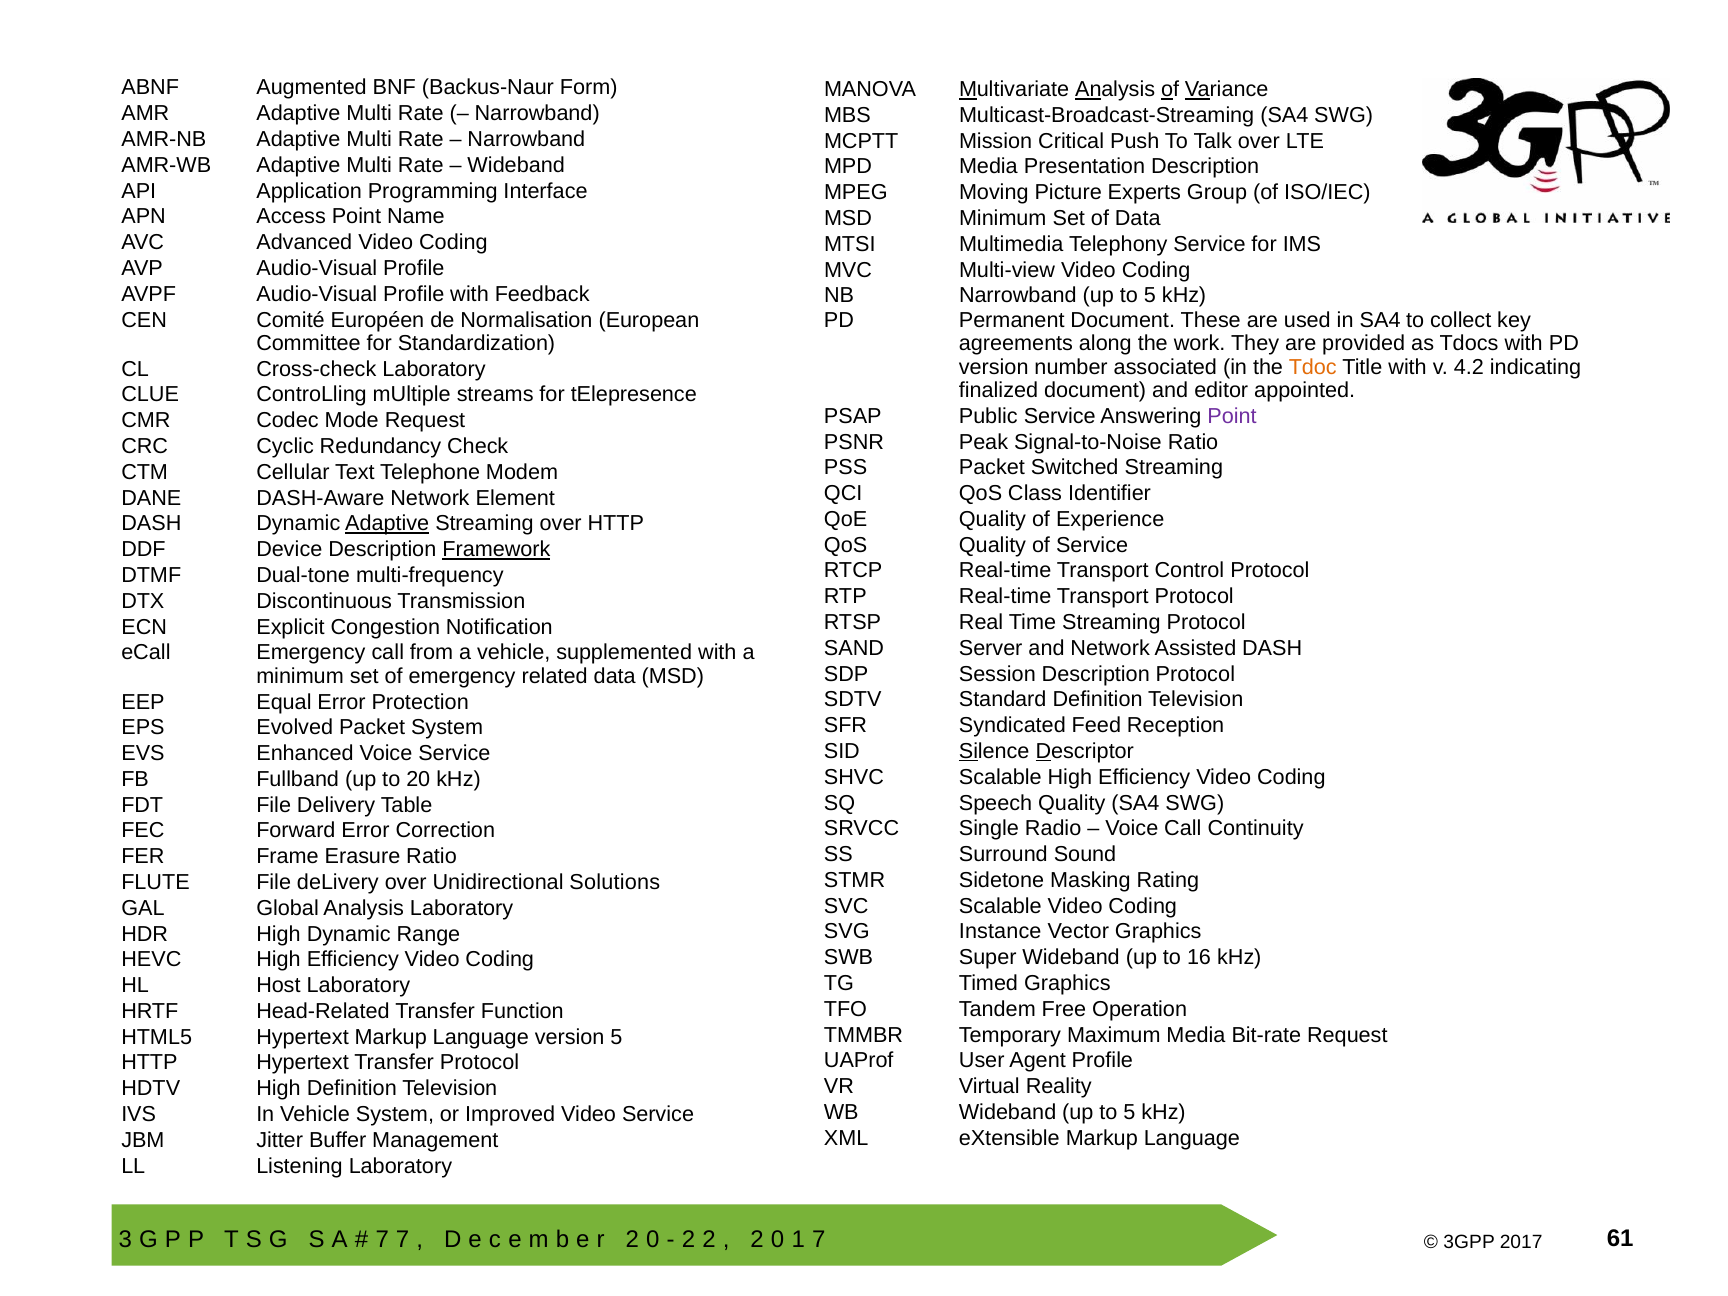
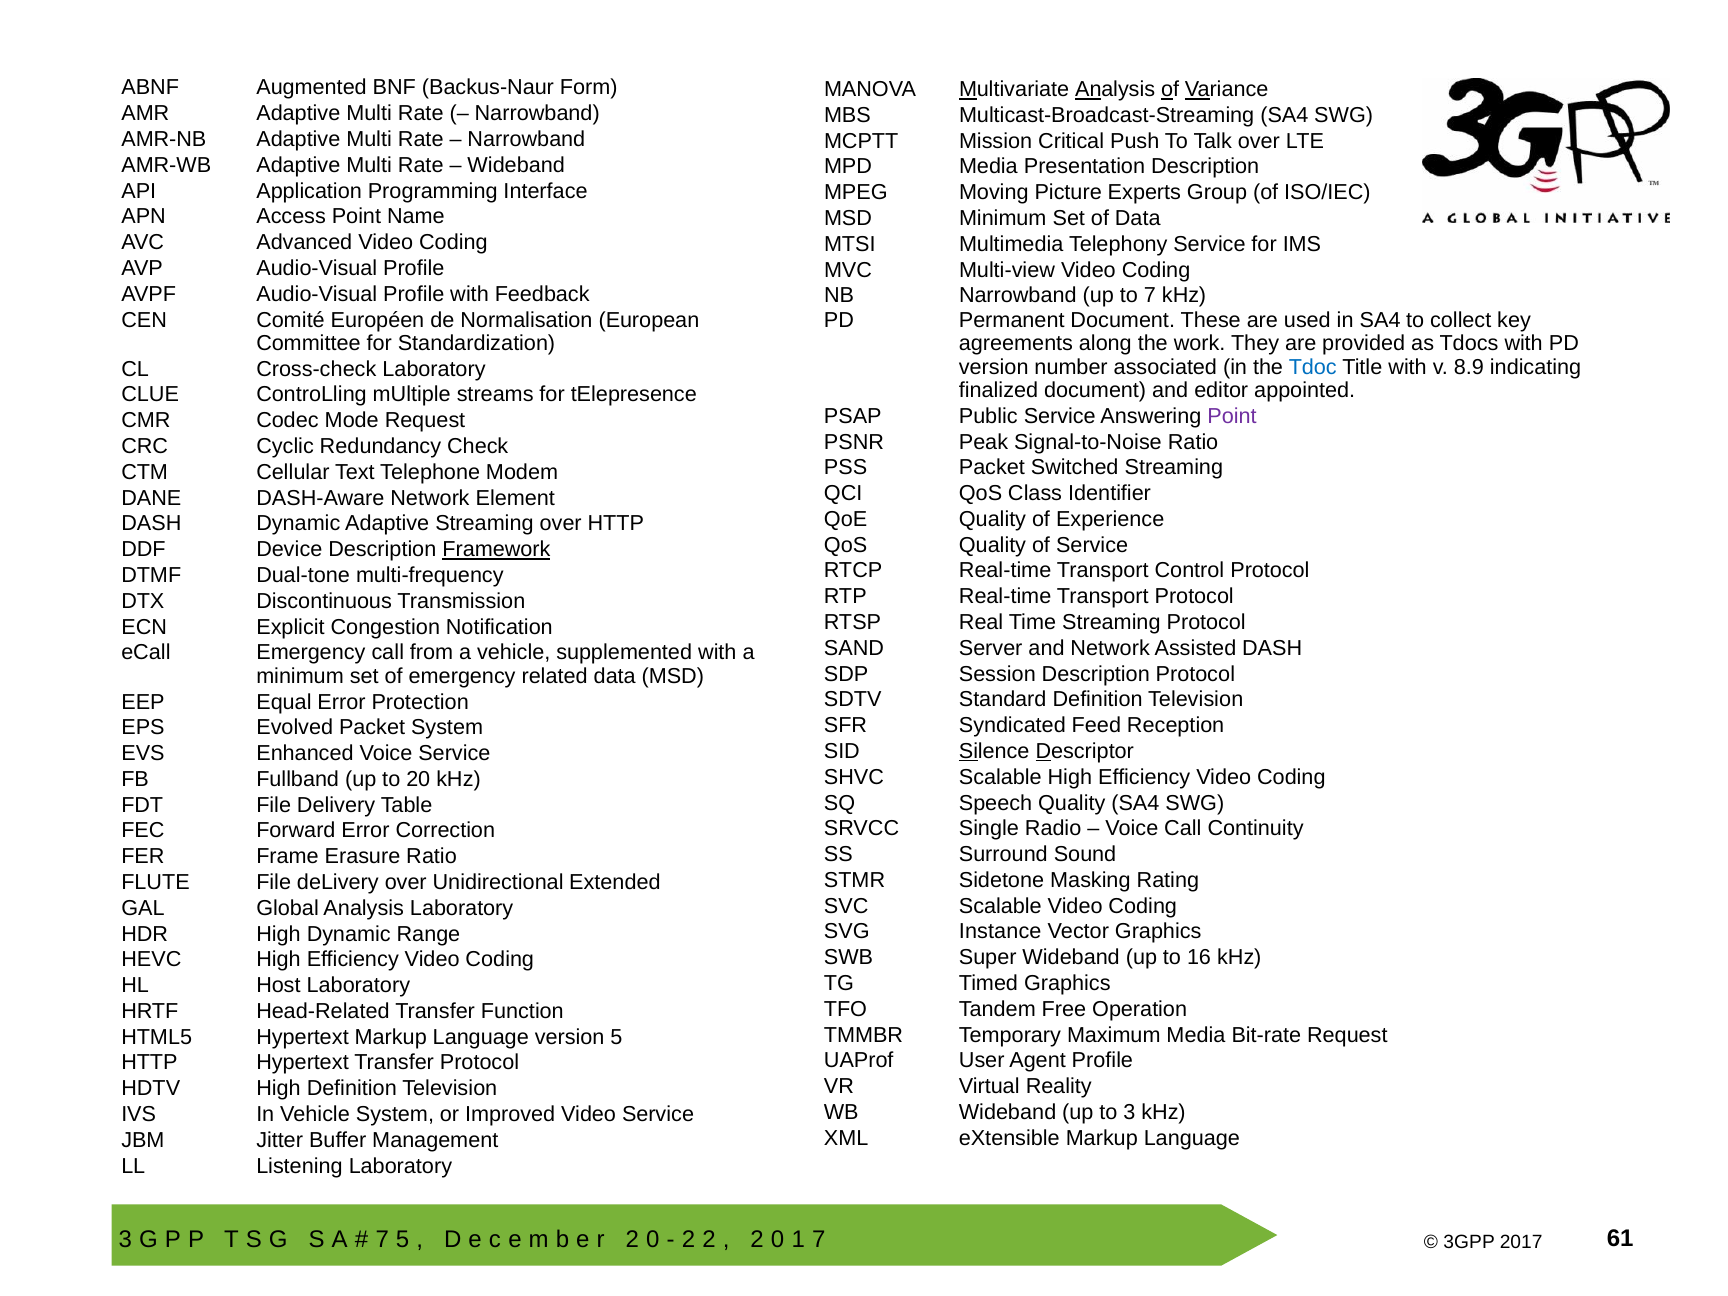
Narrowband up to 5: 5 -> 7 (1150, 296)
Tdoc colour: orange -> blue (1313, 367)
4.2: 4.2 -> 8.9 (1469, 367)
Adaptive underline: present -> none (387, 524)
Solutions: Solutions -> Extended (615, 882)
Wideband up to 5: 5 -> 3 (1129, 1112)
7: 7 -> 5 (403, 1239)
